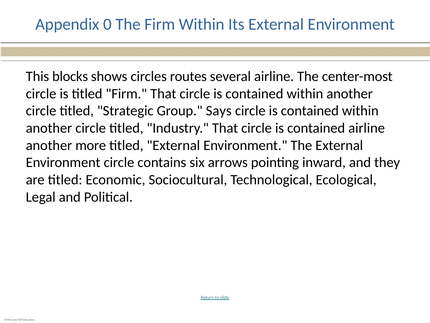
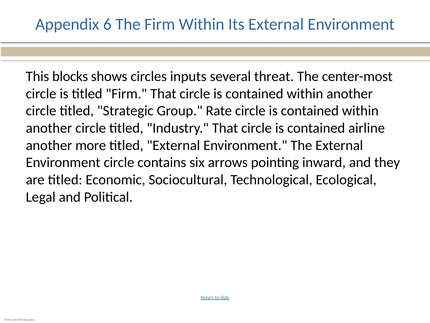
0: 0 -> 6 (107, 24)
routes: routes -> inputs (188, 76)
several airline: airline -> threat (274, 76)
Says: Says -> Rate (219, 111)
